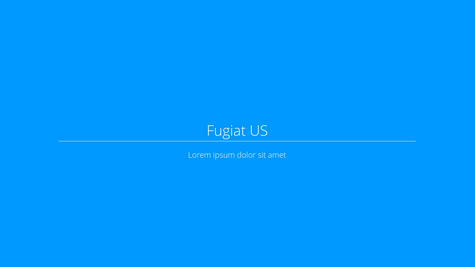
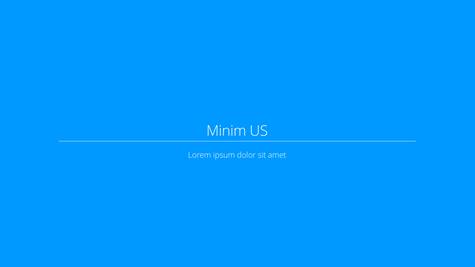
Fugiat: Fugiat -> Minim (226, 131)
